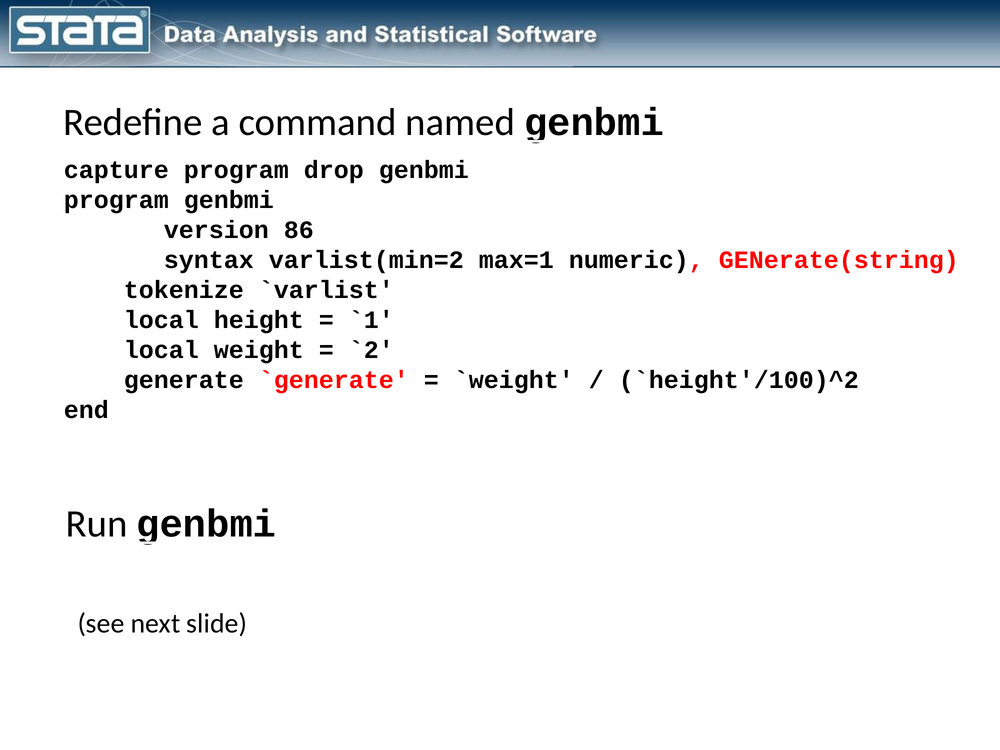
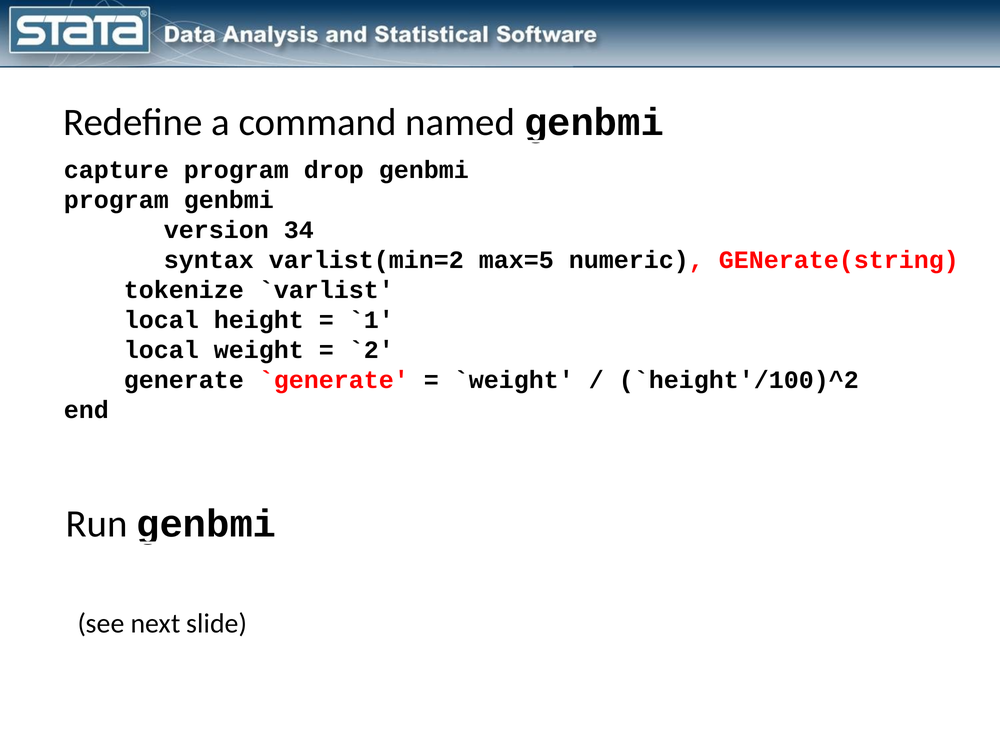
86: 86 -> 34 (299, 230)
max=1: max=1 -> max=5 (516, 260)
